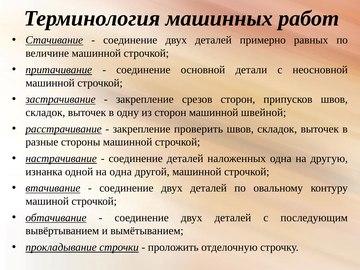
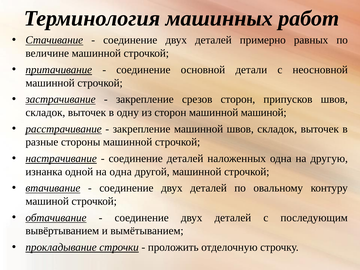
машинной швейной: швейной -> машиной (264, 112)
закрепление проверить: проверить -> машинной (199, 129)
